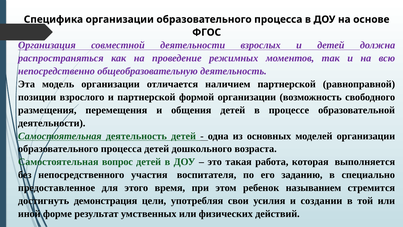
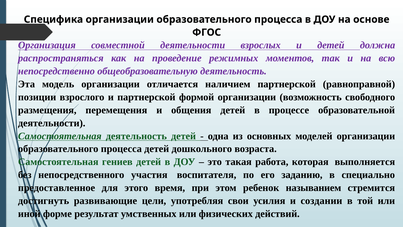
вопрос: вопрос -> гениев (117, 162)
демонстрация: демонстрация -> развивающие (105, 200)
